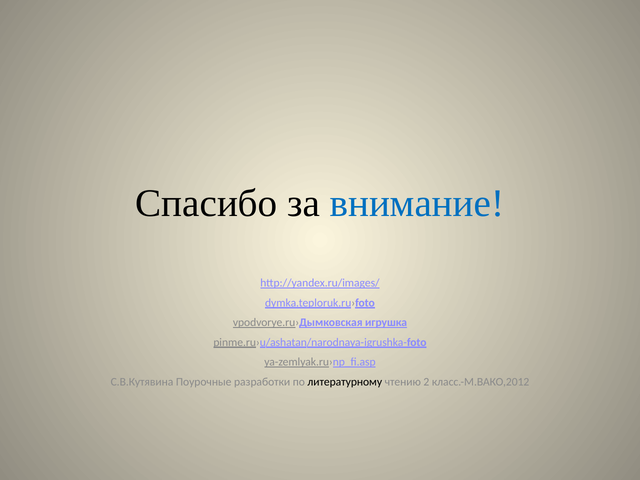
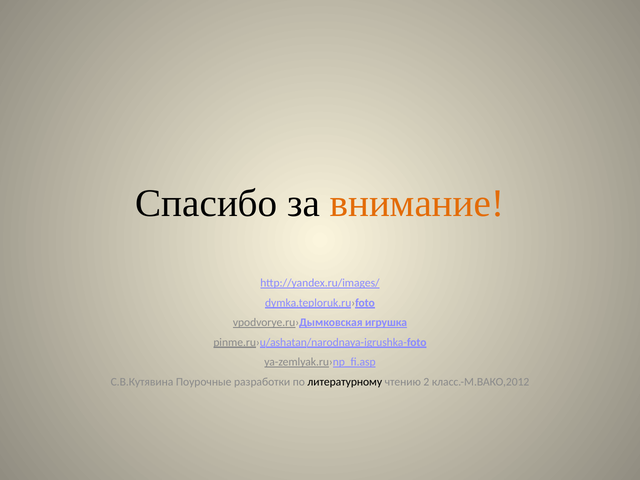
внимание colour: blue -> orange (417, 203)
